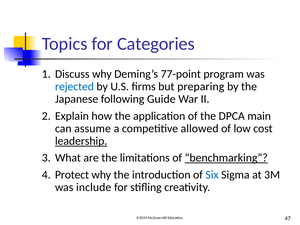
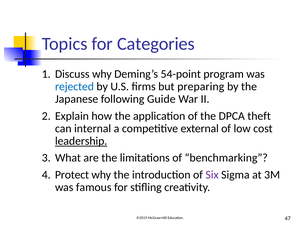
77-point: 77-point -> 54-point (181, 74)
main: main -> theft (259, 116)
assume: assume -> internal (93, 129)
allowed: allowed -> external (200, 129)
benchmarking underline: present -> none (226, 158)
Six colour: blue -> purple (212, 175)
include: include -> famous (94, 187)
